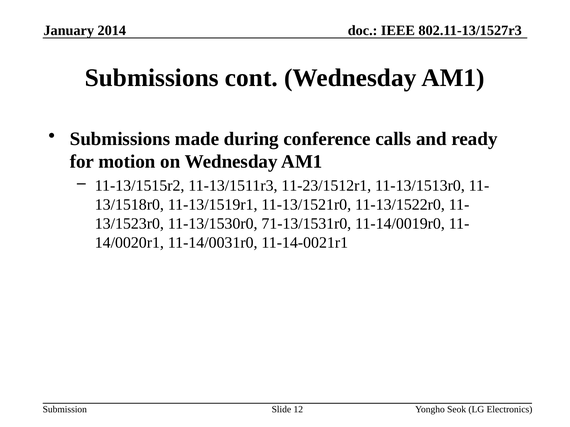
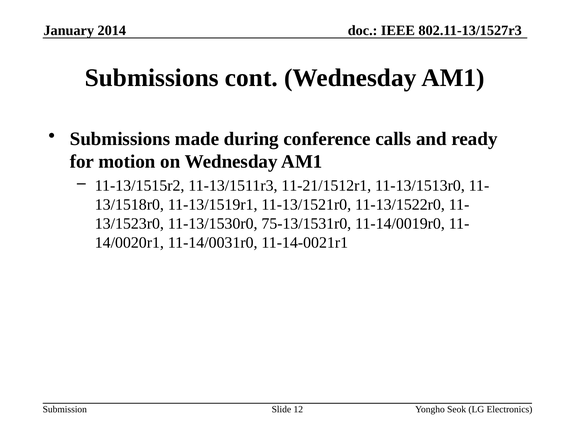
11-23/1512r1: 11-23/1512r1 -> 11-21/1512r1 (326, 186)
71-13/1531r0: 71-13/1531r0 -> 75-13/1531r0 (306, 224)
